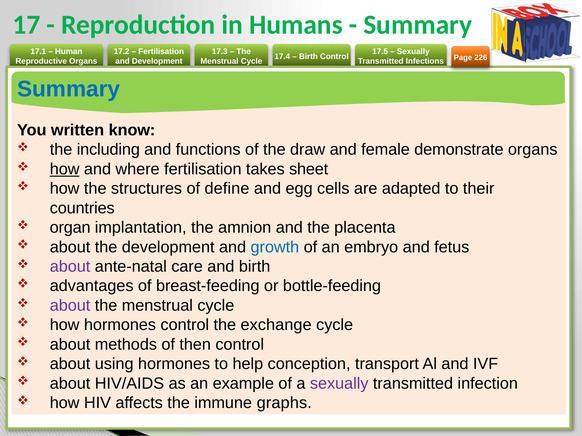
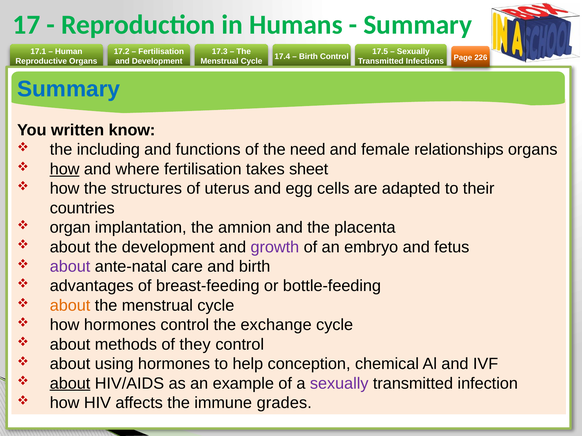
draw: draw -> need (308, 150)
demonstrate: demonstrate -> relationships (459, 150)
define: define -> uterus (227, 189)
growth colour: blue -> purple (275, 247)
about colour: purple -> orange (70, 306)
then: then -> they (195, 345)
transport: transport -> chemical (387, 364)
about underline: none -> present (70, 384)
graphs: graphs -> grades (284, 403)
